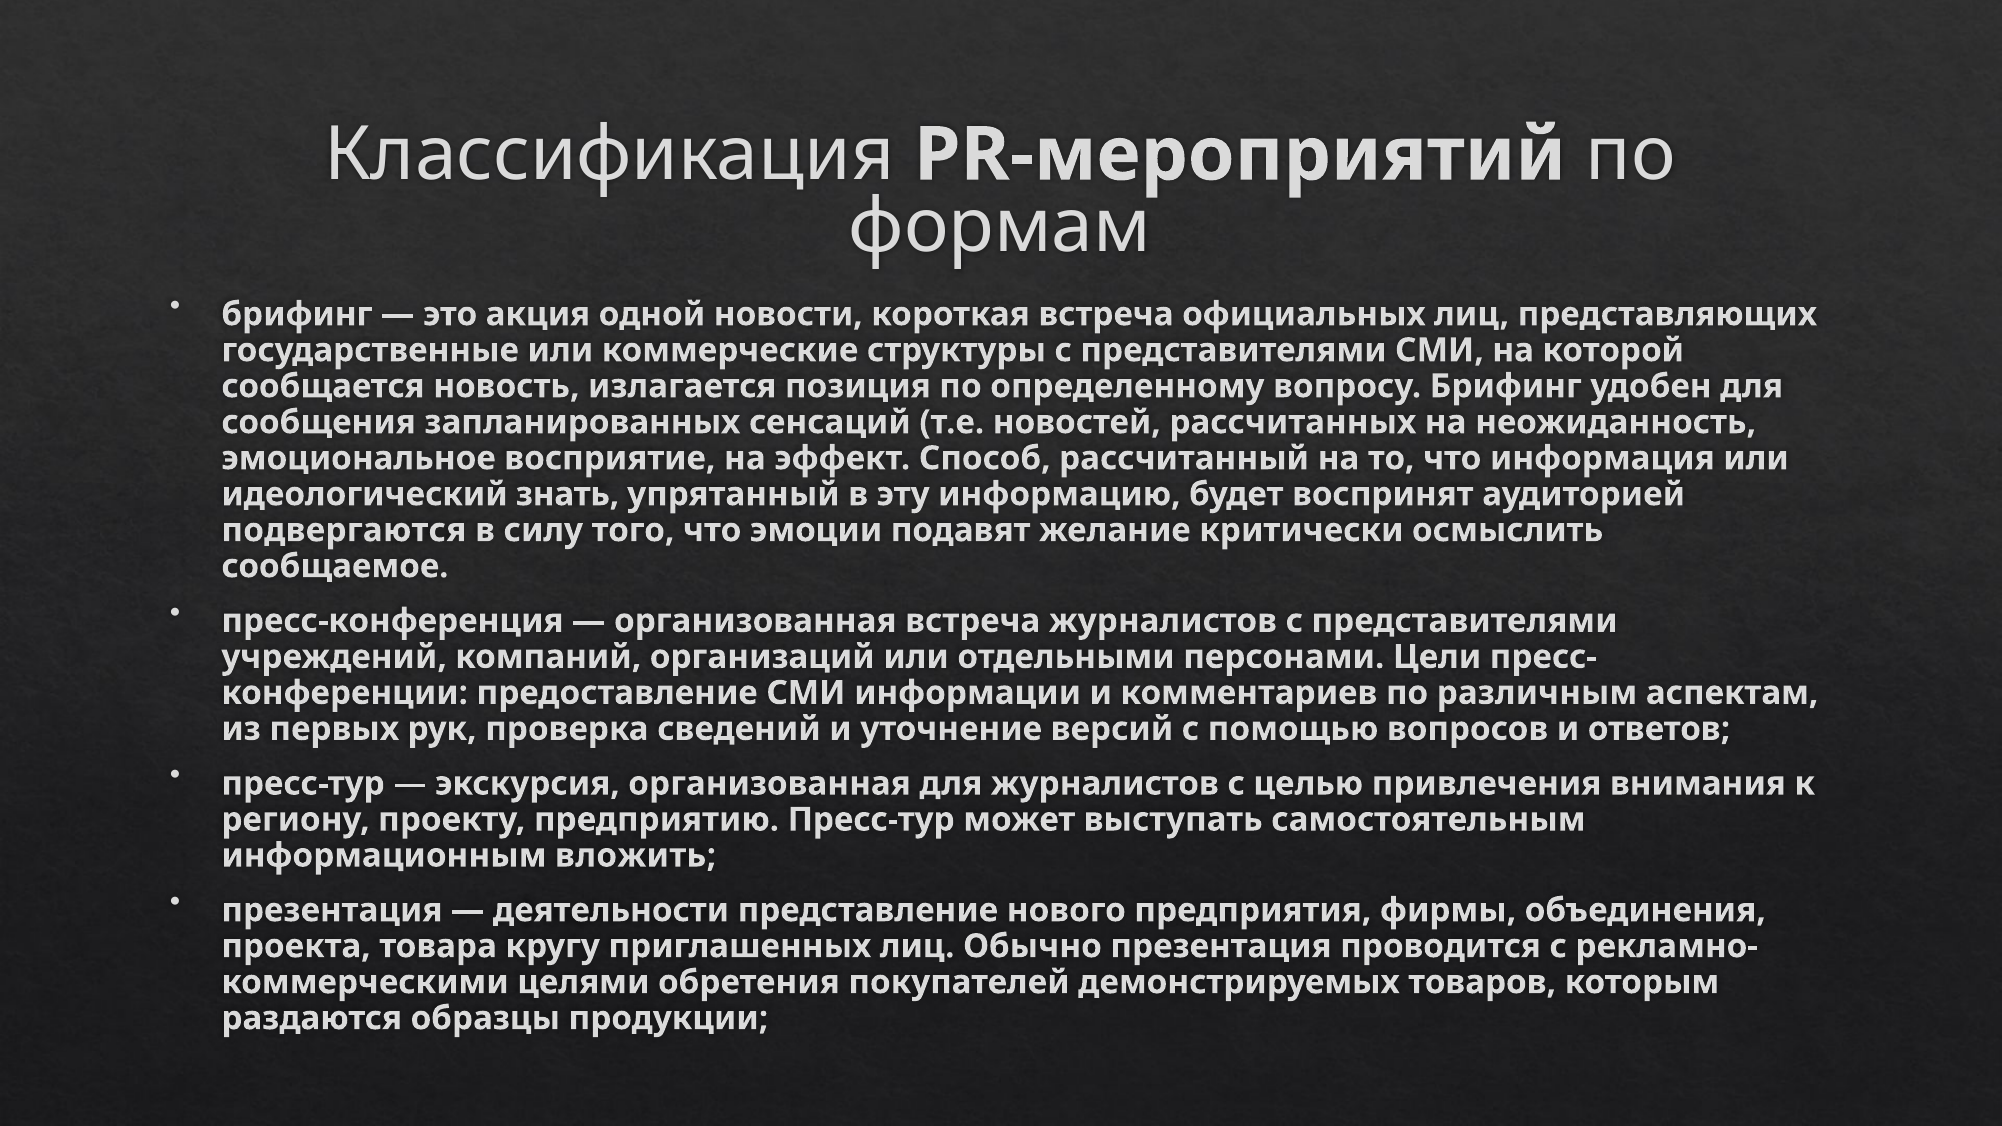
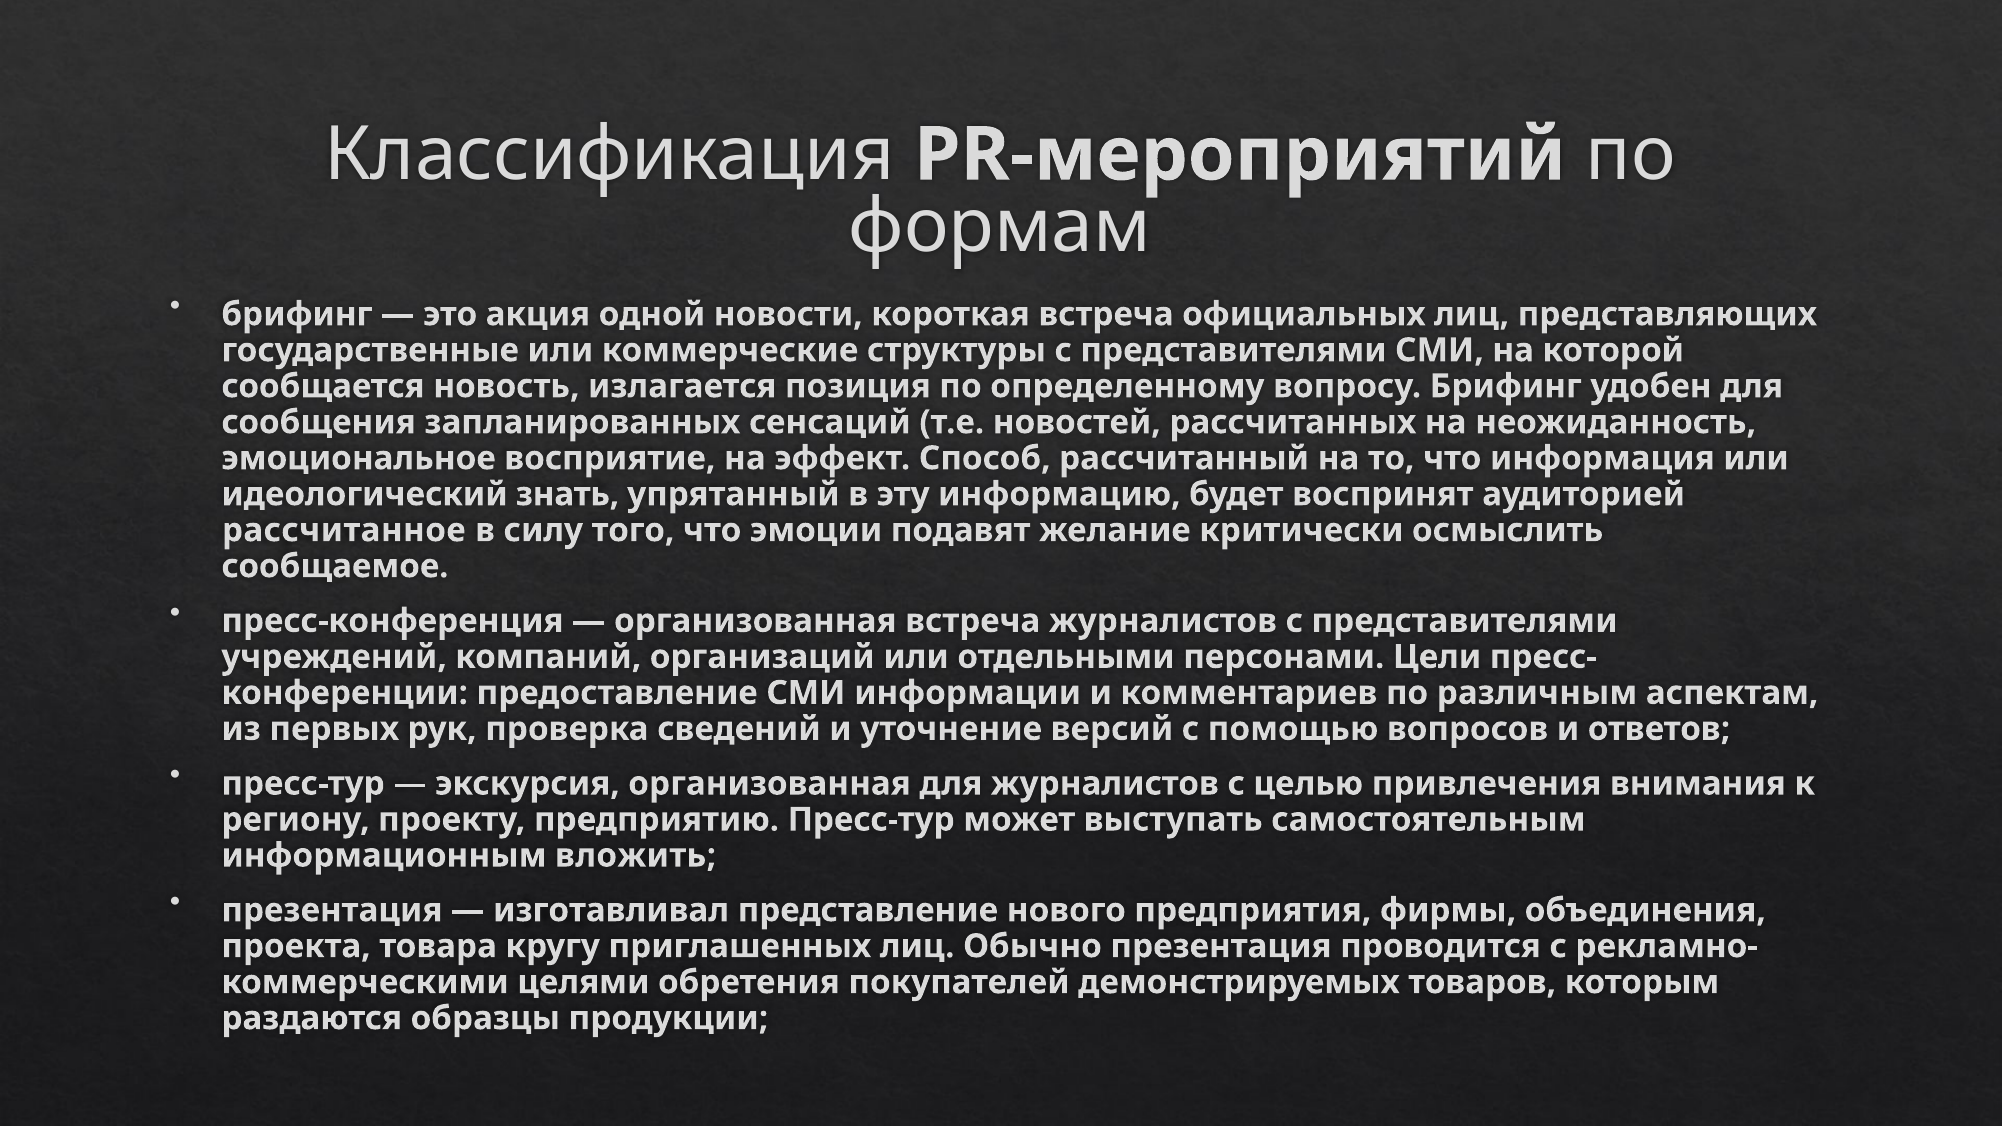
подвергаются: подвергаются -> рассчитанное (344, 530)
деятельности: деятельности -> изготавливал (611, 910)
